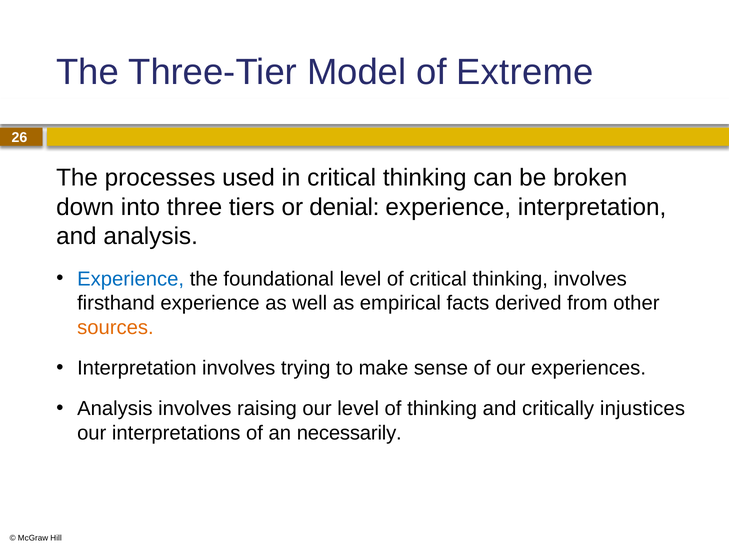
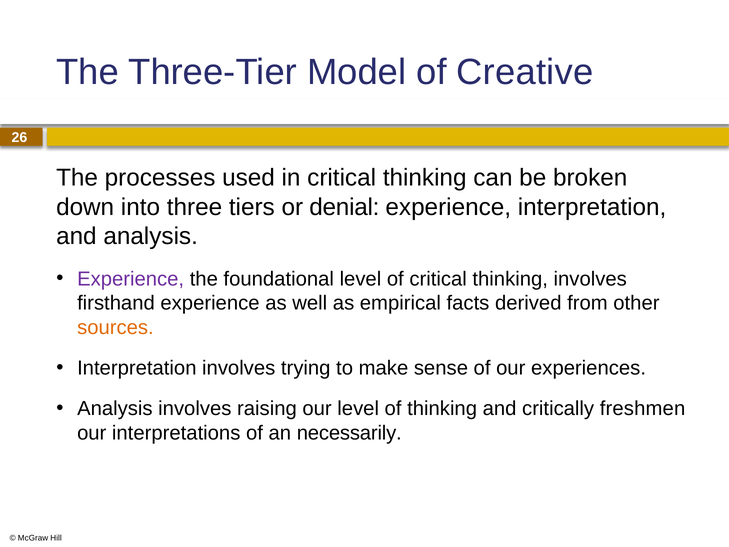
Extreme: Extreme -> Creative (525, 72)
Experience colour: blue -> purple (131, 279)
injustices: injustices -> freshmen (643, 408)
